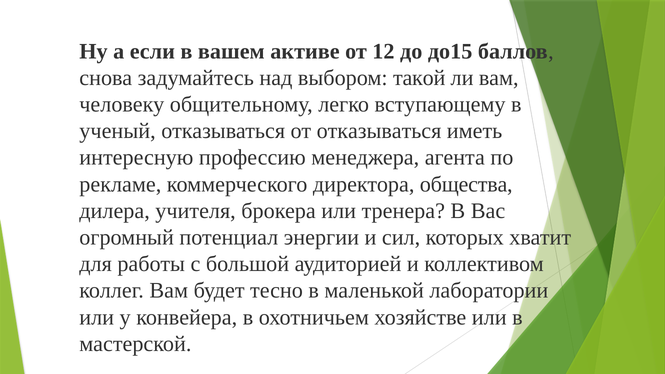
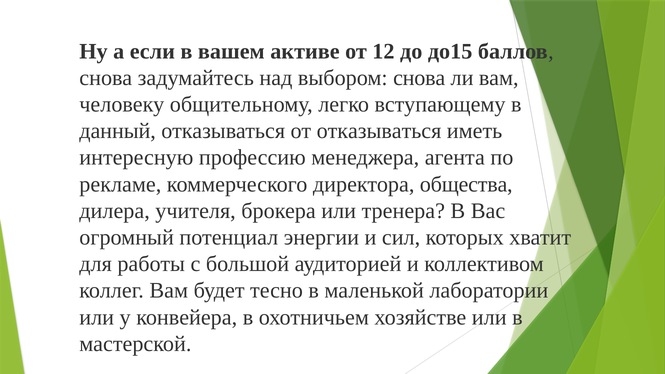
выбором такой: такой -> снова (419, 78)
ученый: ученый -> данный (118, 131)
